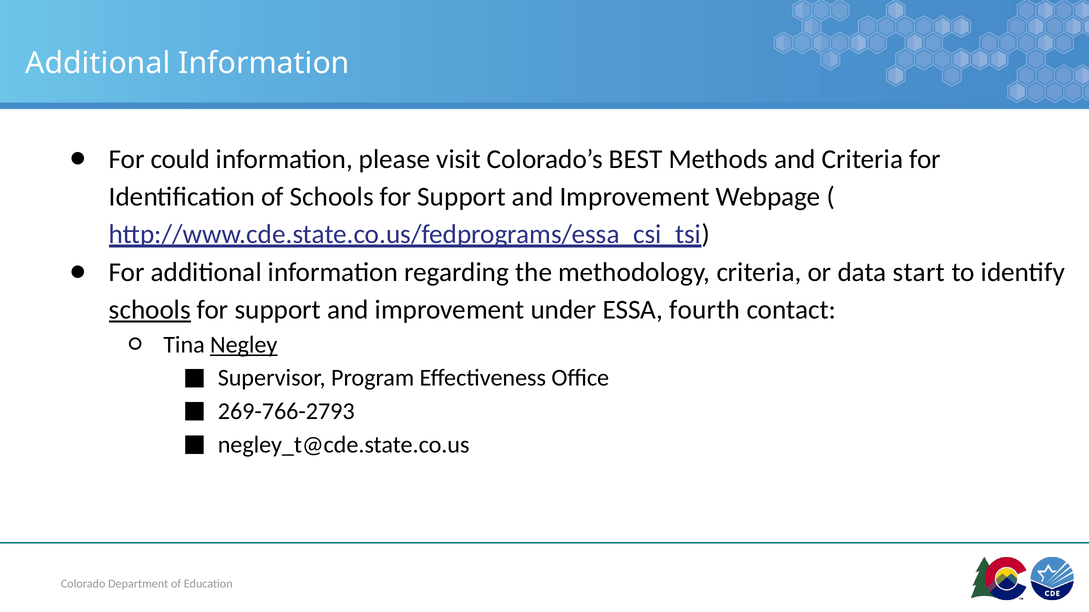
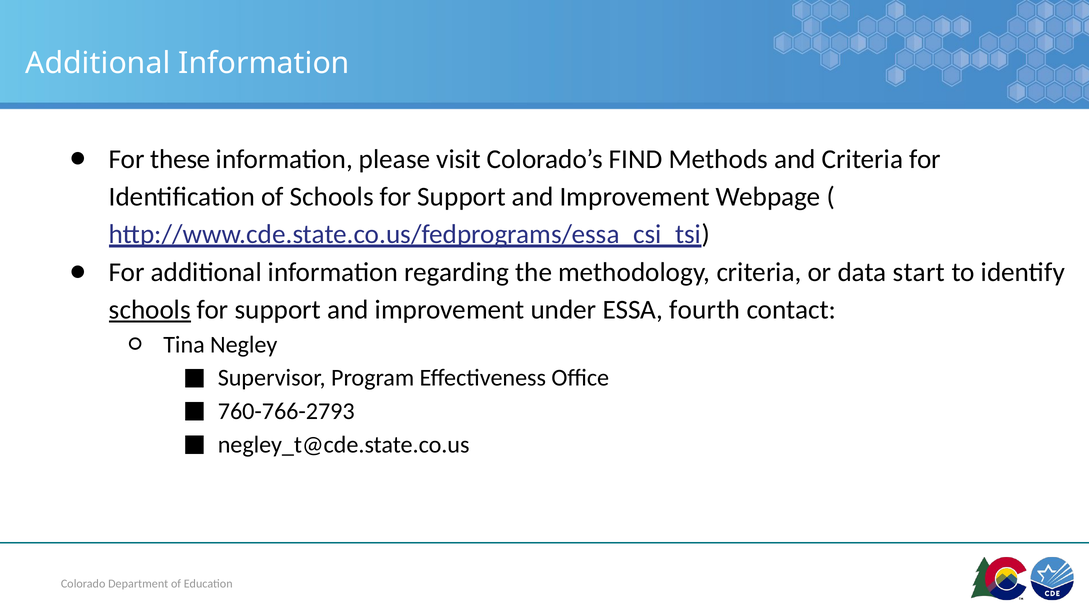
could: could -> these (180, 159)
BEST: BEST -> FIND (636, 159)
Negley underline: present -> none (244, 345)
269-766-2793: 269-766-2793 -> 760-766-2793 (286, 412)
